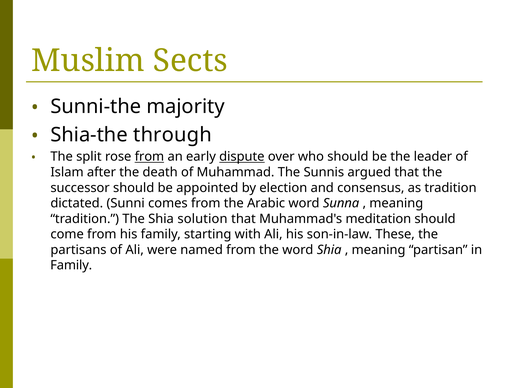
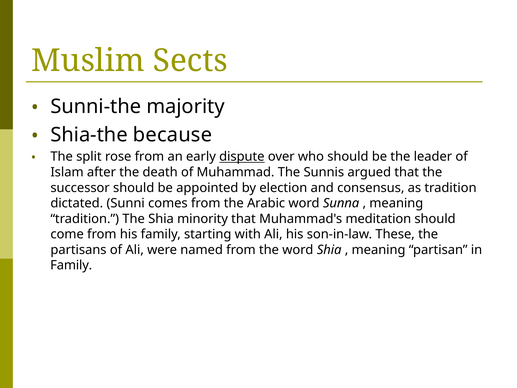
through: through -> because (173, 135)
from underline: present -> none (149, 157)
solution: solution -> minority (203, 219)
